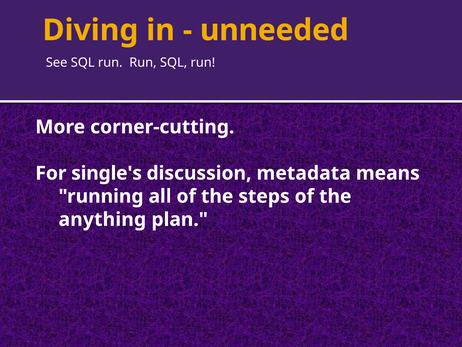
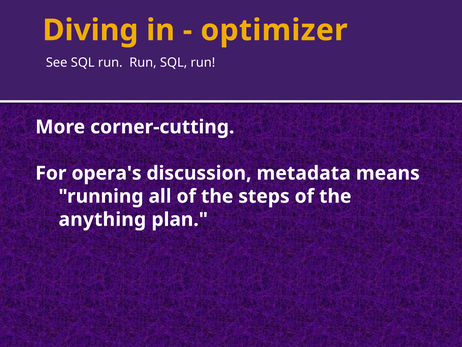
unneeded: unneeded -> optimizer (274, 30)
single's: single's -> opera's (107, 173)
